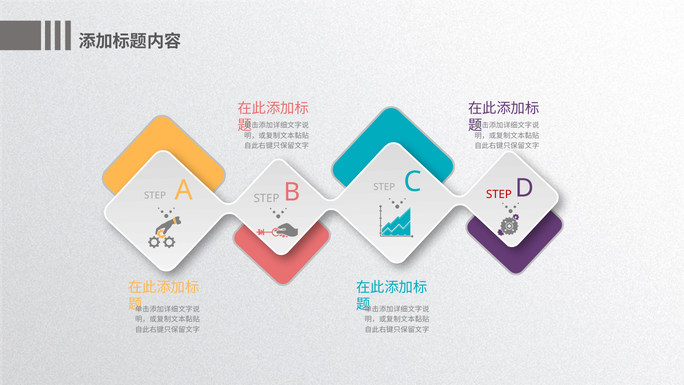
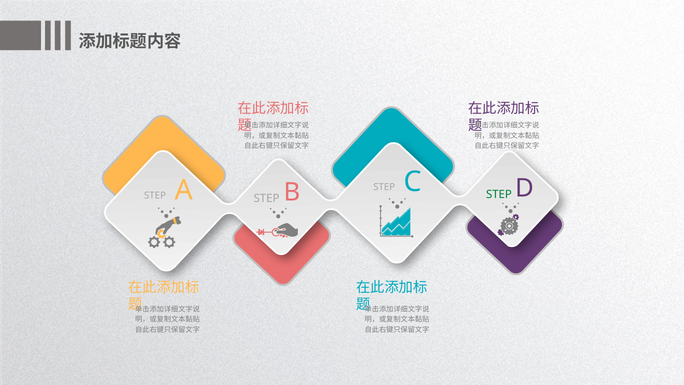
STEP colour: red -> green (499, 195)
